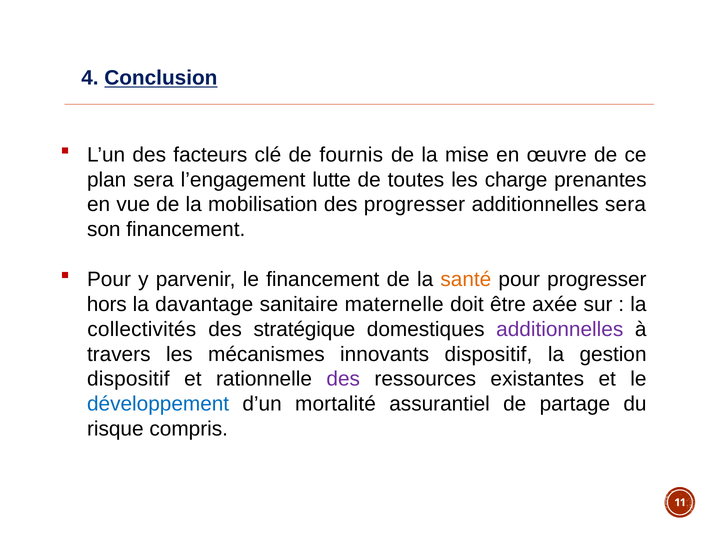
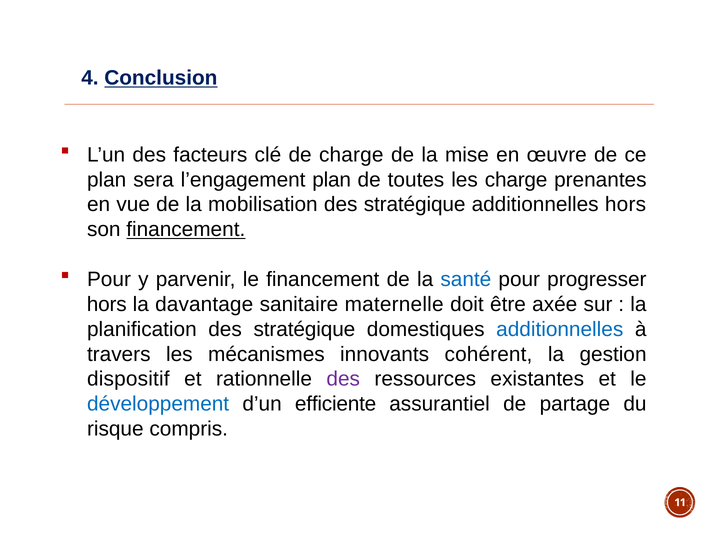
de fournis: fournis -> charge (351, 155)
l’engagement lutte: lutte -> plan (332, 180)
mobilisation des progresser: progresser -> stratégique (415, 205)
additionnelles sera: sera -> hors (626, 205)
financement underline: none -> present (186, 230)
santé colour: orange -> blue (466, 280)
collectivités: collectivités -> planification (142, 330)
additionnelles colour: purple -> blue (560, 330)
innovants dispositif: dispositif -> cohérent (488, 355)
mortalité: mortalité -> efficiente (336, 405)
